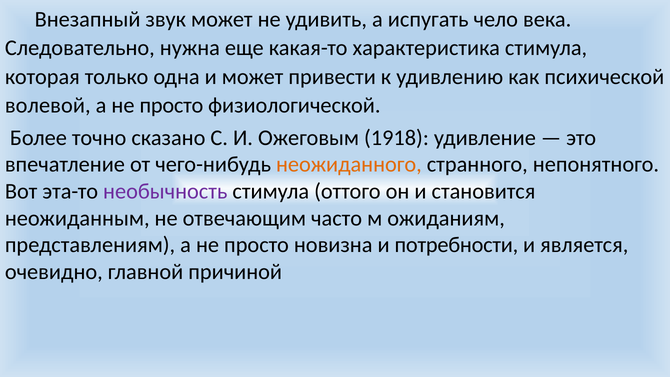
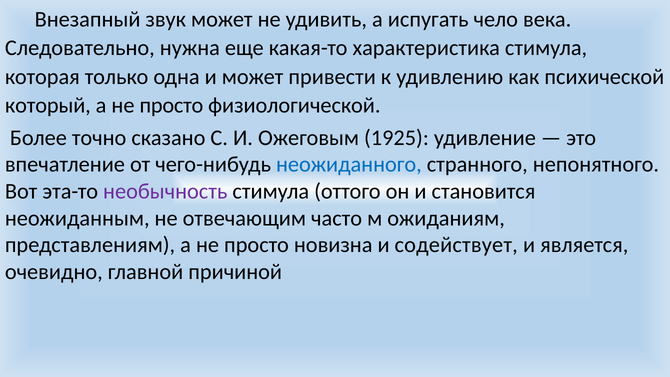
волевой: волевой -> который (48, 105)
1918: 1918 -> 1925 (396, 138)
неожиданного colour: orange -> blue (349, 164)
потребности: потребности -> содействует (456, 245)
